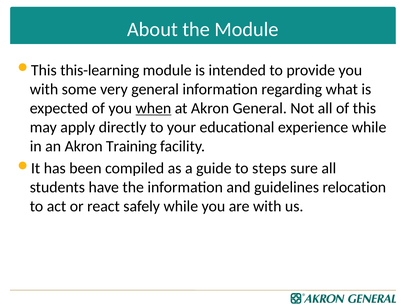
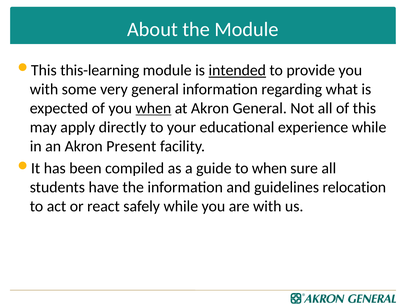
intended underline: none -> present (237, 70)
Training: Training -> Present (131, 146)
to steps: steps -> when (270, 168)
